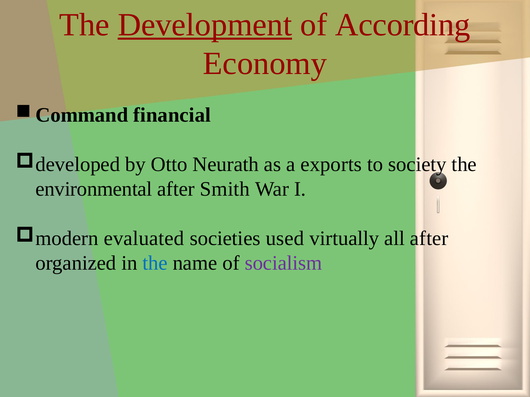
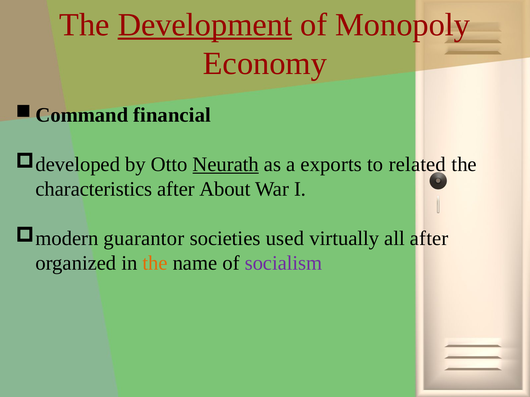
According: According -> Monopoly (403, 25)
Neurath underline: none -> present (226, 165)
society: society -> related (417, 165)
environmental: environmental -> characteristics (94, 189)
Smith: Smith -> About (225, 189)
evaluated: evaluated -> guarantor (144, 239)
the colour: blue -> orange (155, 264)
